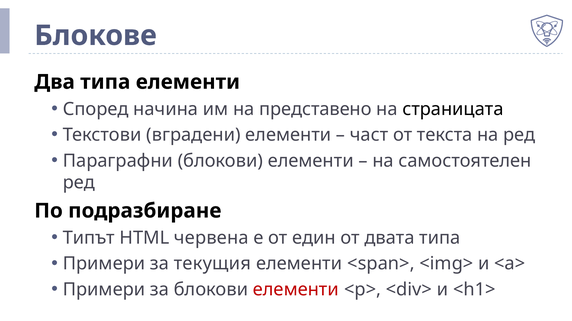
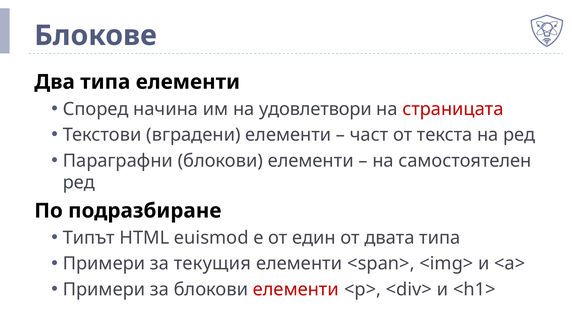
представено: представено -> удовлетвори (315, 109)
страницата colour: black -> red (453, 109)
червена: червена -> euismod (211, 238)
